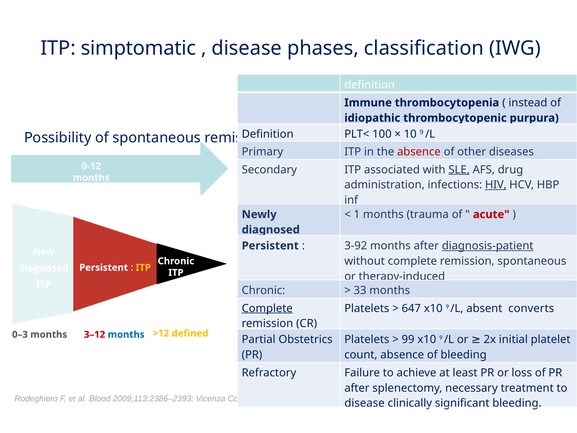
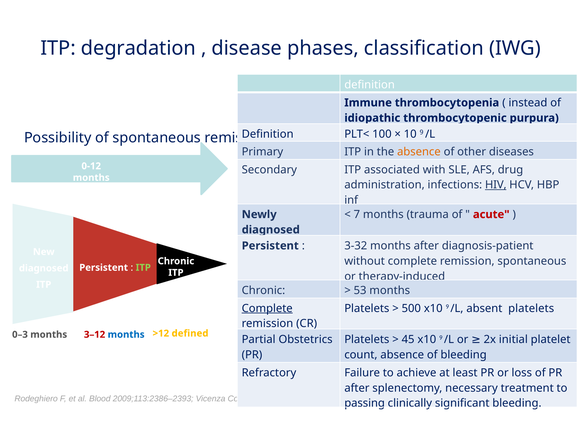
simptomatic: simptomatic -> degradation (138, 48)
absence colour: red -> orange (419, 152)
SLE underline: present -> none (459, 170)
1: 1 -> 7 (357, 214)
3-92: 3-92 -> 3-32 (356, 246)
diagnosis-patient underline: present -> none (488, 246)
ITP colour: yellow -> light green (143, 267)
33: 33 -> 53 (360, 290)
647: 647 -> 500 (411, 308)
absent converts: converts -> platelets (531, 308)
99: 99 -> 45 (408, 339)
disease: disease -> passing (365, 403)
